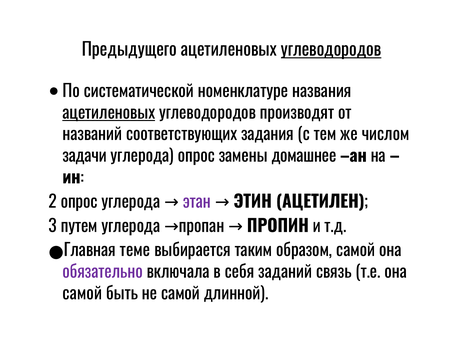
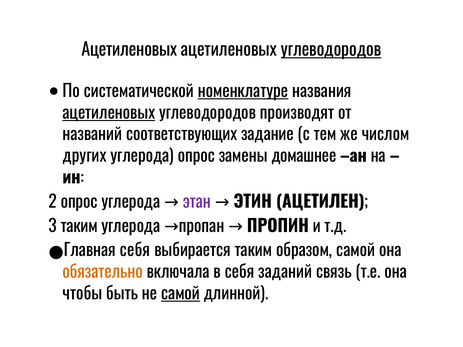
Предыдущего: Предыдущего -> Ацетиленовых (129, 50)
номенклатуре underline: none -> present (243, 91)
задания: задания -> задание (267, 135)
задачи: задачи -> других (84, 156)
3 путем: путем -> таким (79, 226)
Главная теме: теме -> себя (135, 251)
обязательно colour: purple -> orange (103, 272)
самой: самой -> чтобы (82, 294)
самой underline: none -> present (181, 294)
